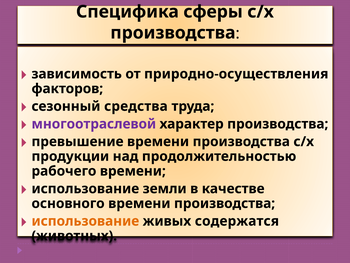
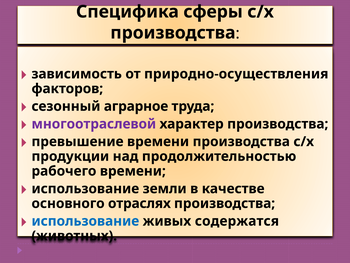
средства: средства -> аграрное (136, 106)
основного времени: времени -> отраслях (139, 203)
использование colour: orange -> blue (85, 221)
